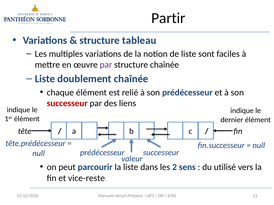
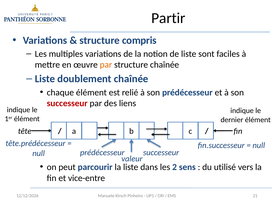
tableau: tableau -> compris (139, 40)
par colour: purple -> orange (106, 65)
vice-reste: vice-reste -> vice-entre (87, 178)
